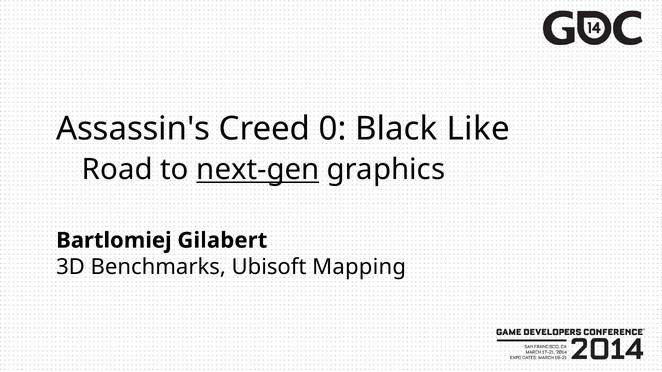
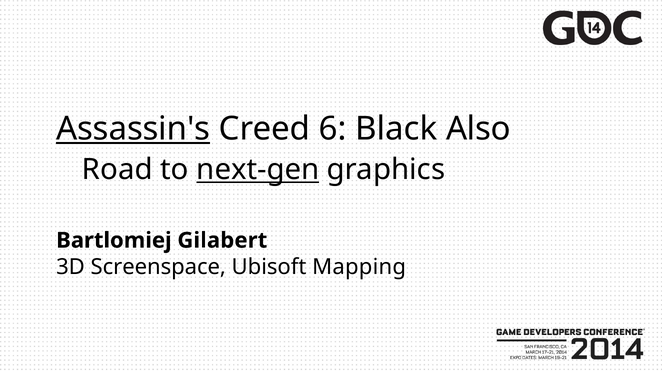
Assassin's underline: none -> present (133, 129)
0: 0 -> 6 (333, 129)
Like: Like -> Also (479, 129)
Benchmarks: Benchmarks -> Screenspace (158, 267)
